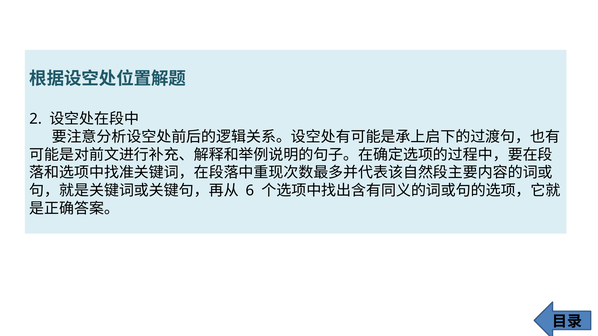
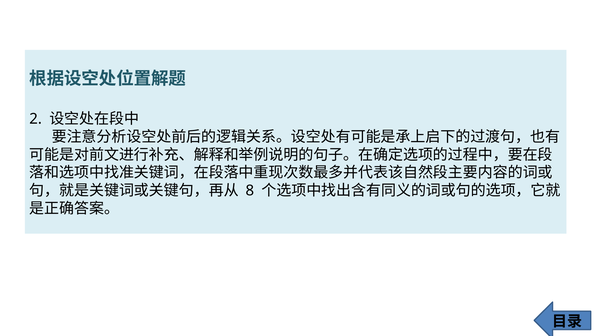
6: 6 -> 8 (250, 191)
